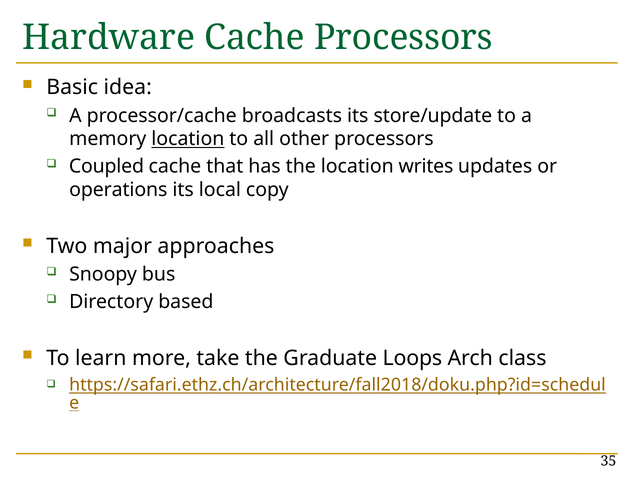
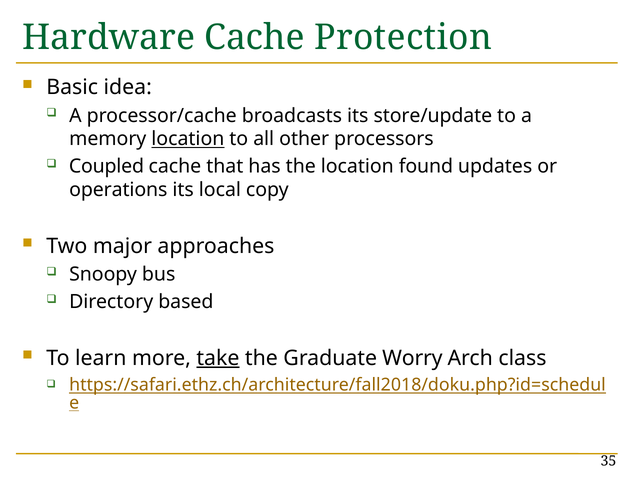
Cache Processors: Processors -> Protection (403, 38)
writes: writes -> found (426, 166)
take underline: none -> present (218, 358)
Loops: Loops -> Worry (412, 358)
